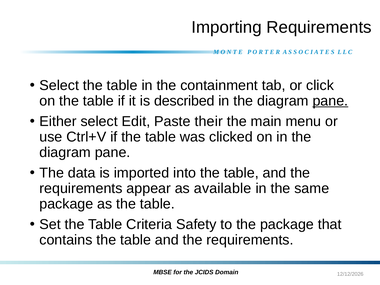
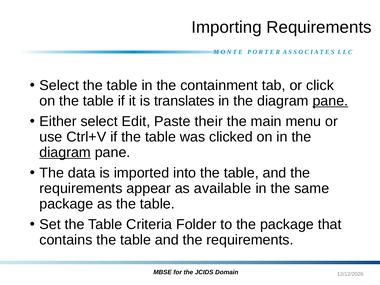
described: described -> translates (184, 101)
diagram underline: none -> present (65, 152)
Safety: Safety -> Folder (196, 225)
